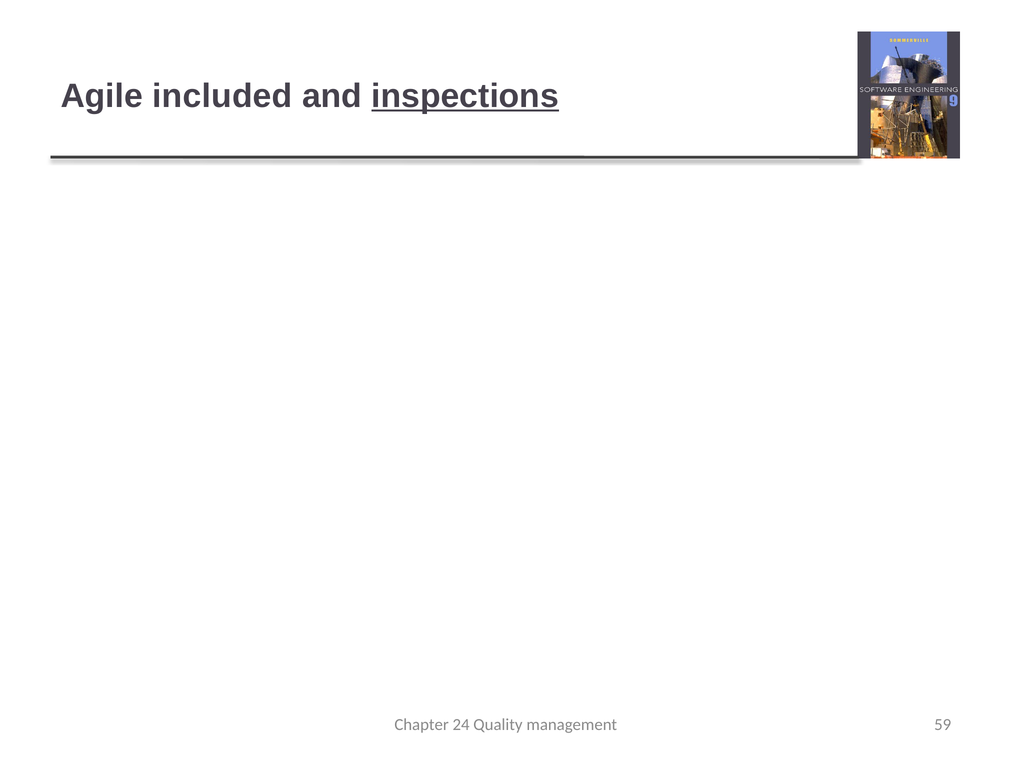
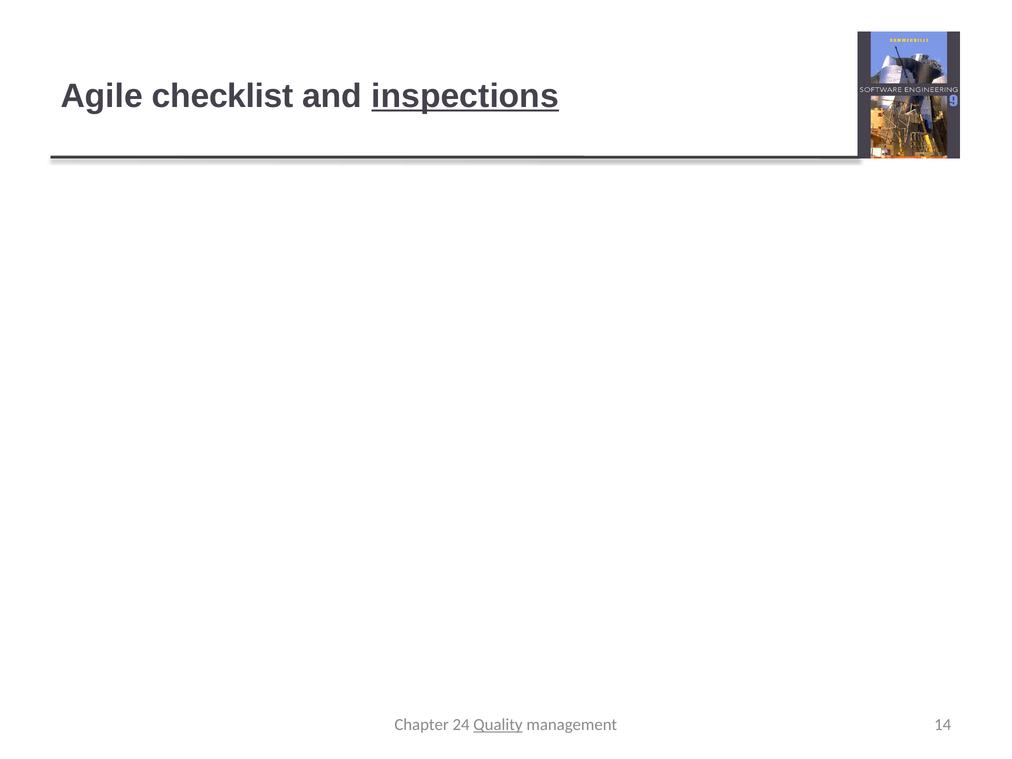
included: included -> checklist (223, 96)
Quality underline: none -> present (498, 725)
59: 59 -> 14 (943, 725)
